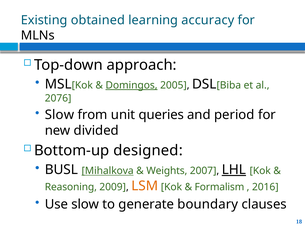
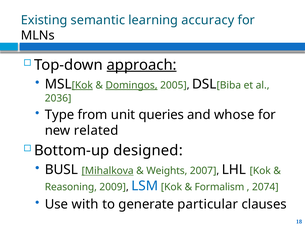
obtained: obtained -> semantic (98, 20)
approach underline: none -> present (142, 65)
Kok underline: none -> present (82, 85)
2076: 2076 -> 2036 (58, 98)
Slow: Slow -> Type (60, 115)
period: period -> whose (234, 115)
divided: divided -> related (96, 130)
LHL underline: present -> none (234, 170)
LSM colour: orange -> blue (145, 186)
2016: 2016 -> 2074 (265, 187)
Use slow: slow -> with (85, 204)
boundary: boundary -> particular (208, 204)
